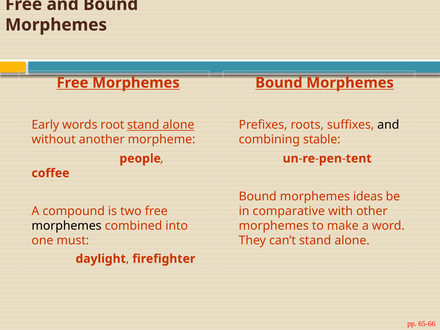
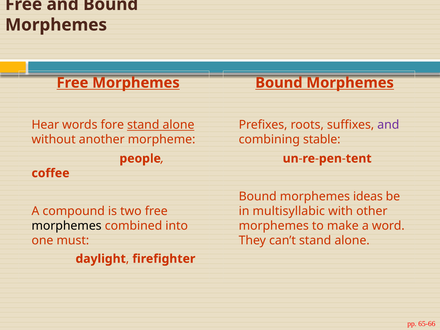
Early: Early -> Hear (45, 125)
root: root -> fore (112, 125)
and colour: black -> purple (388, 125)
comparative: comparative -> multisyllabic (289, 211)
